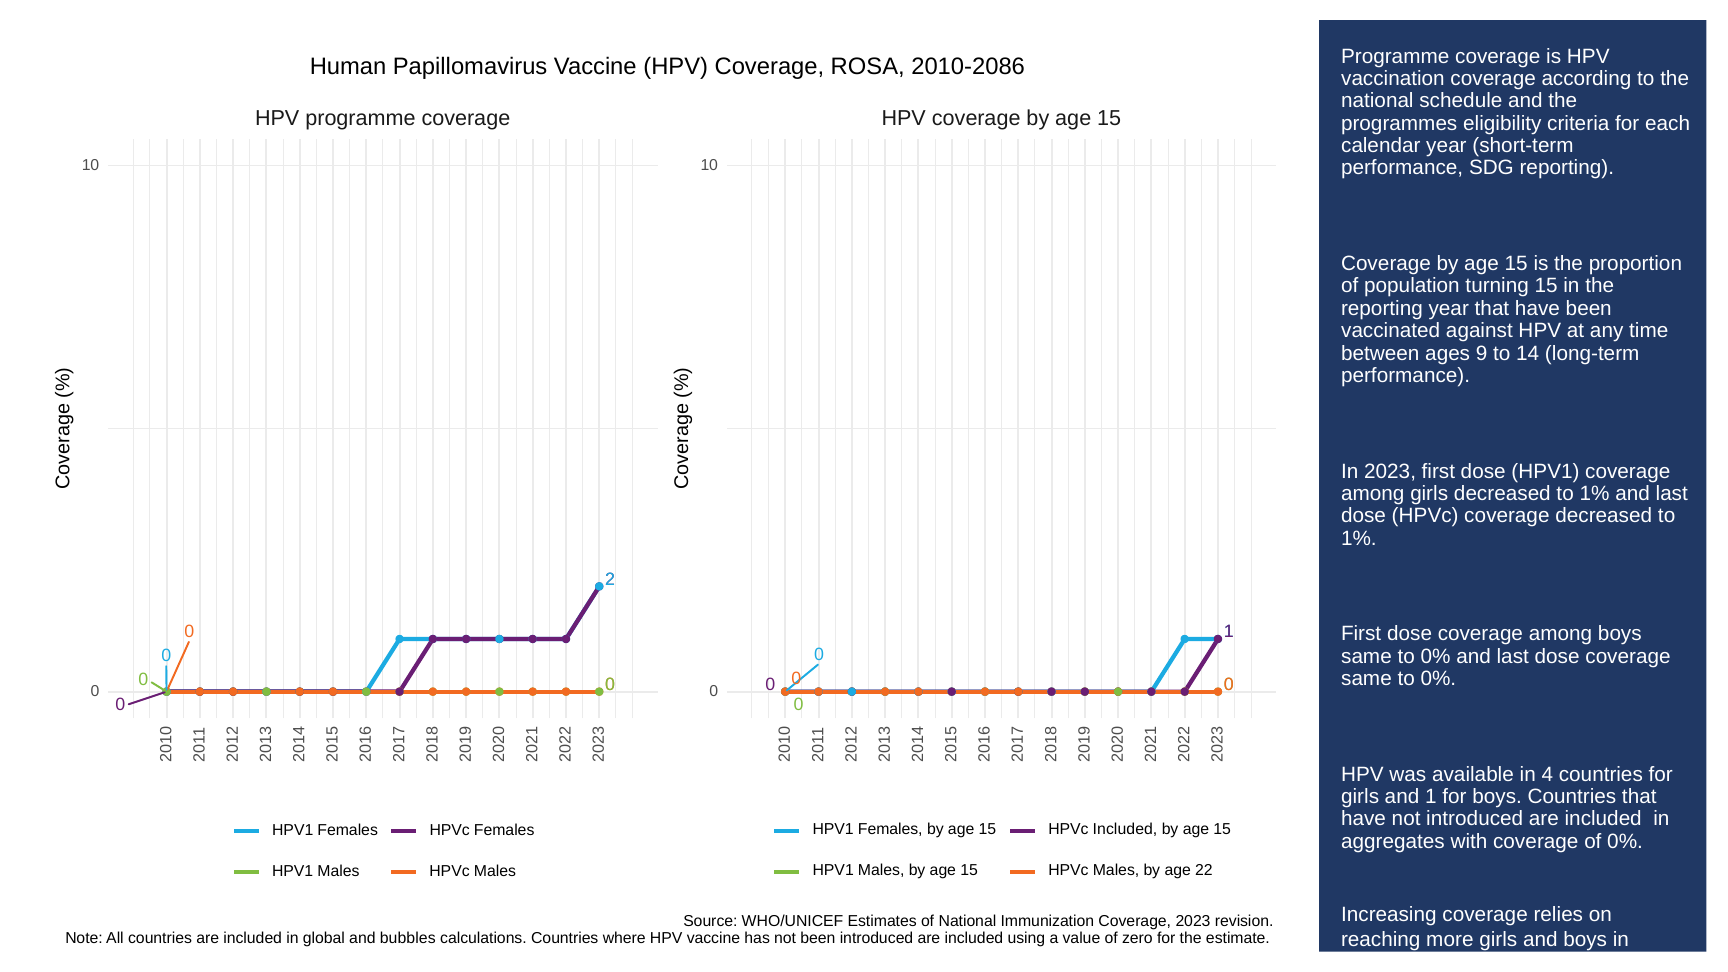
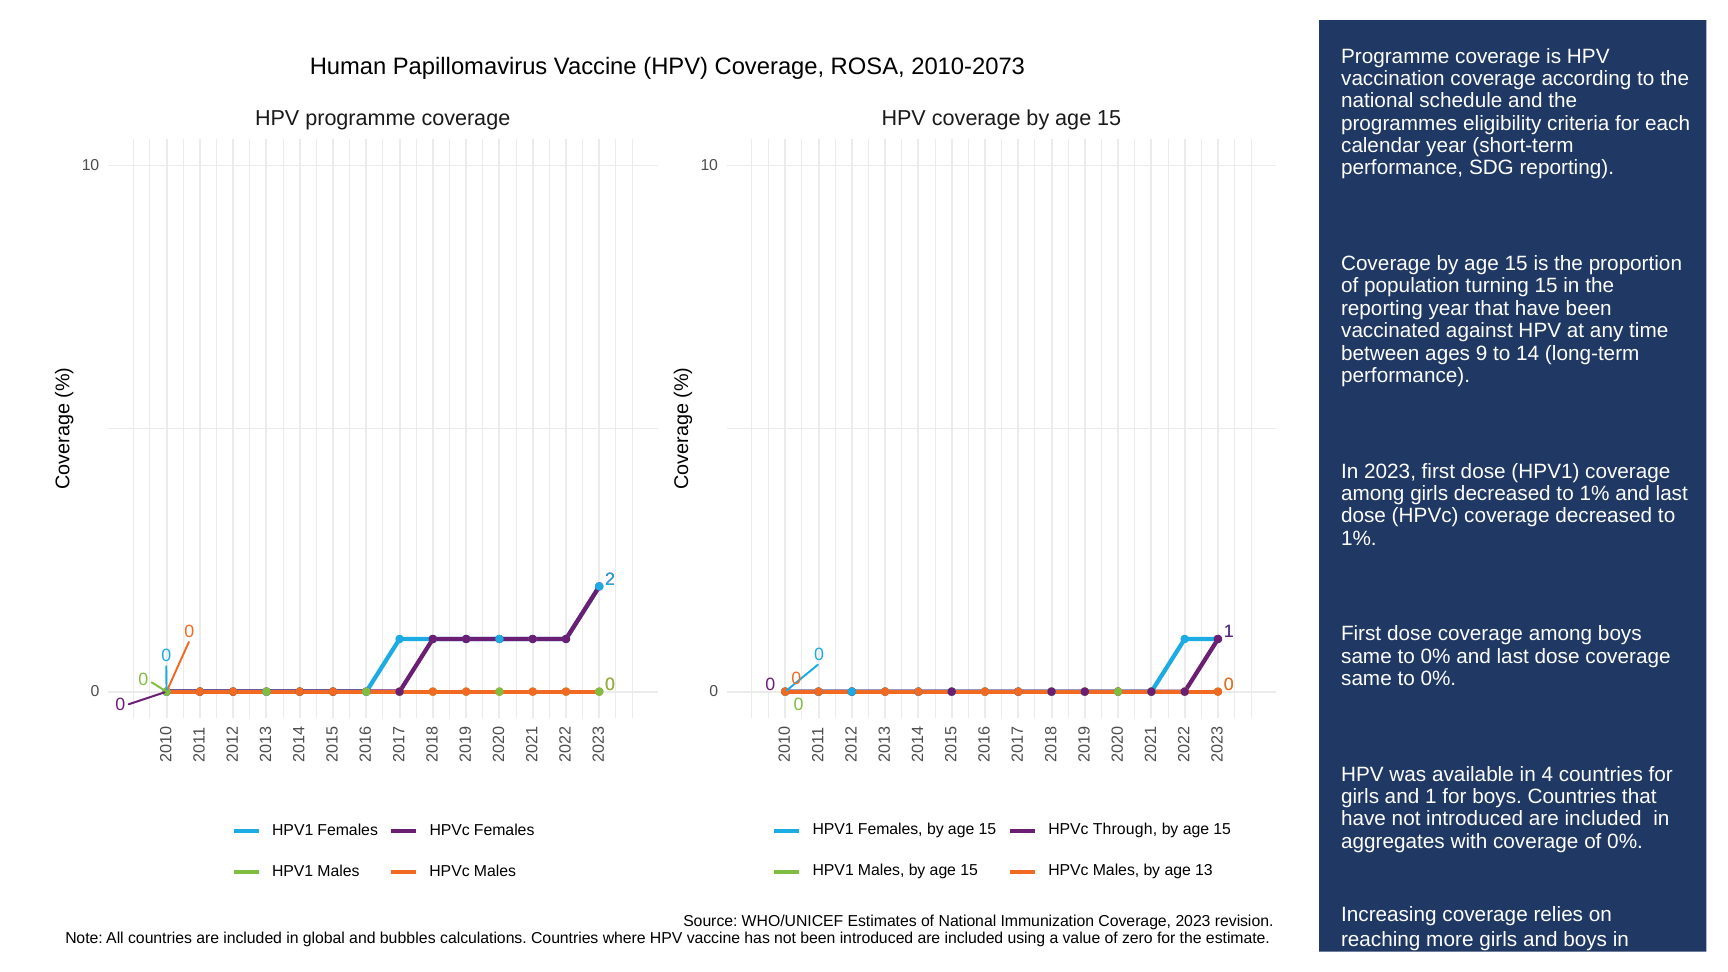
2010-2086: 2010-2086 -> 2010-2073 (968, 67)
HPVc Included: Included -> Through (1125, 829)
22: 22 -> 13 (1204, 870)
